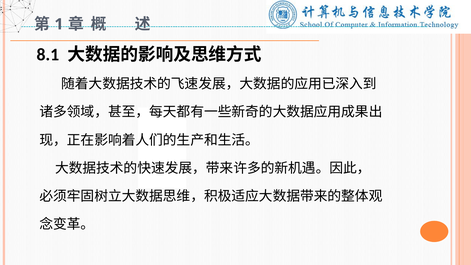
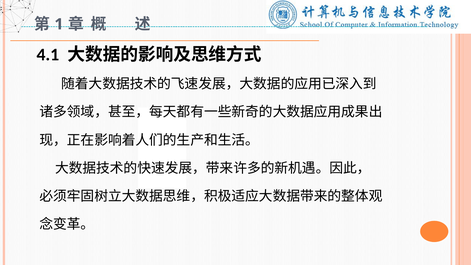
8.1: 8.1 -> 4.1 (48, 55)
